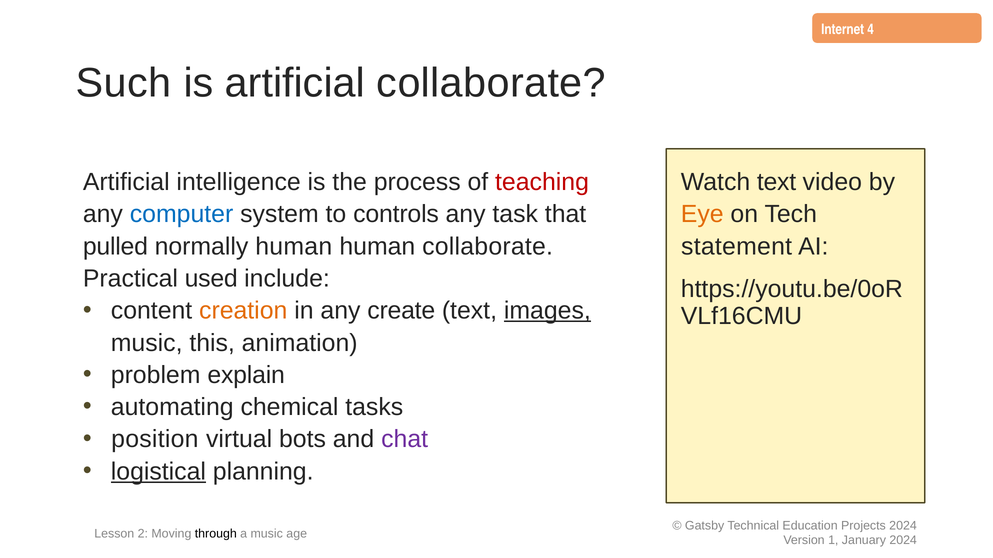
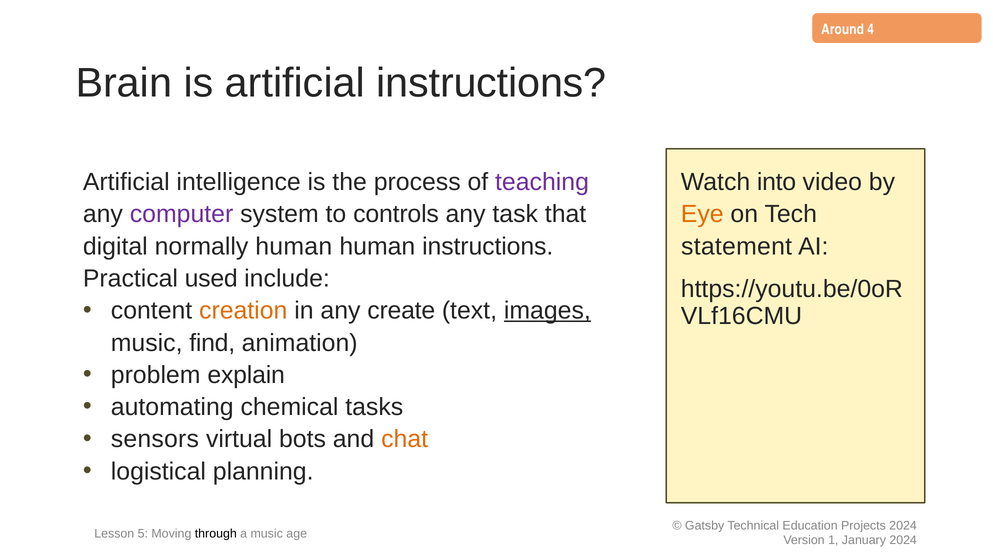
Internet: Internet -> Around (843, 29)
Such: Such -> Brain (124, 83)
artificial collaborate: collaborate -> instructions (491, 83)
teaching colour: red -> purple (542, 182)
Watch text: text -> into (777, 182)
computer colour: blue -> purple (182, 215)
pulled: pulled -> digital (115, 247)
human collaborate: collaborate -> instructions (488, 247)
this: this -> find (212, 343)
position: position -> sensors (155, 440)
chat colour: purple -> orange (405, 440)
logistical underline: present -> none (158, 472)
2: 2 -> 5 (143, 534)
